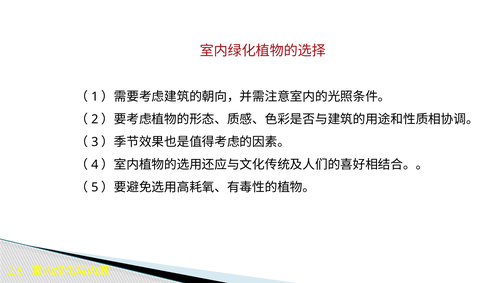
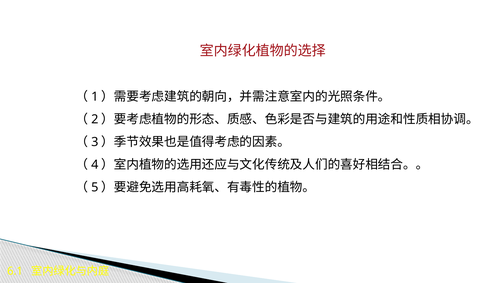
2.6: 2.6 -> 6.1 (15, 271)
